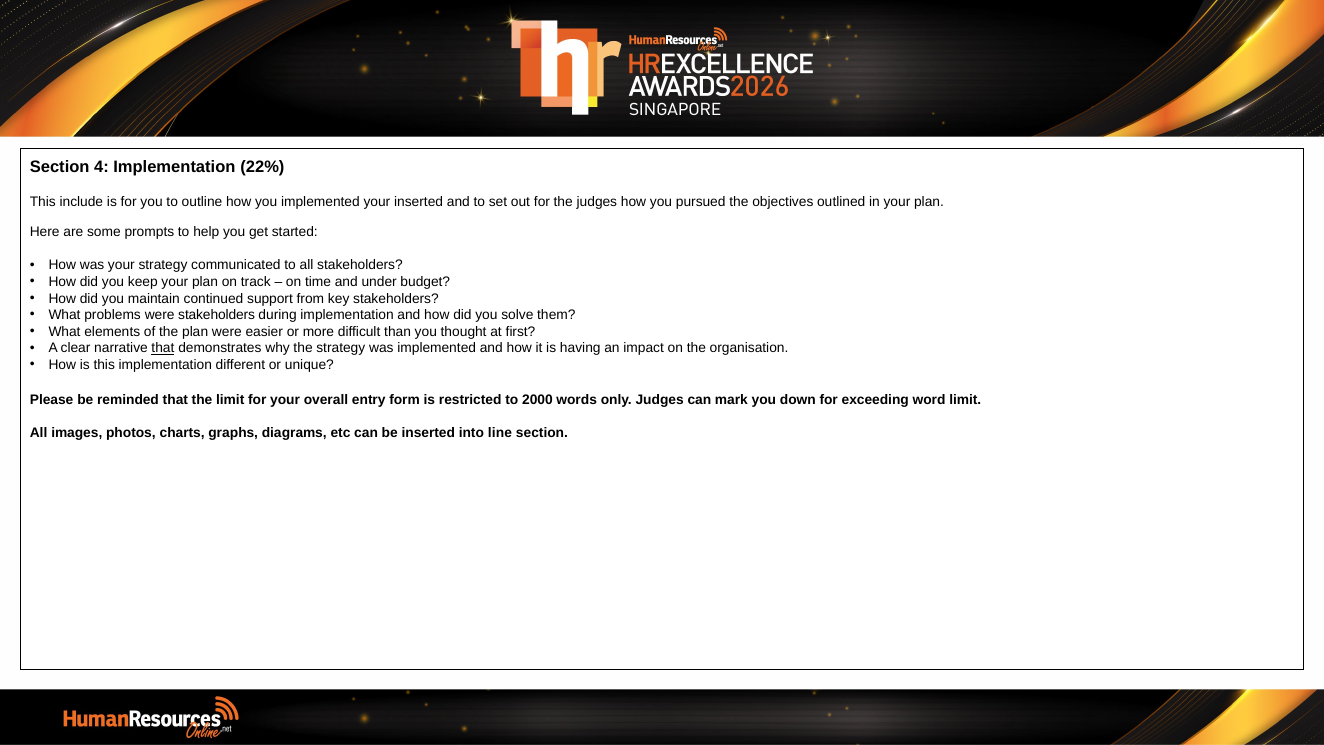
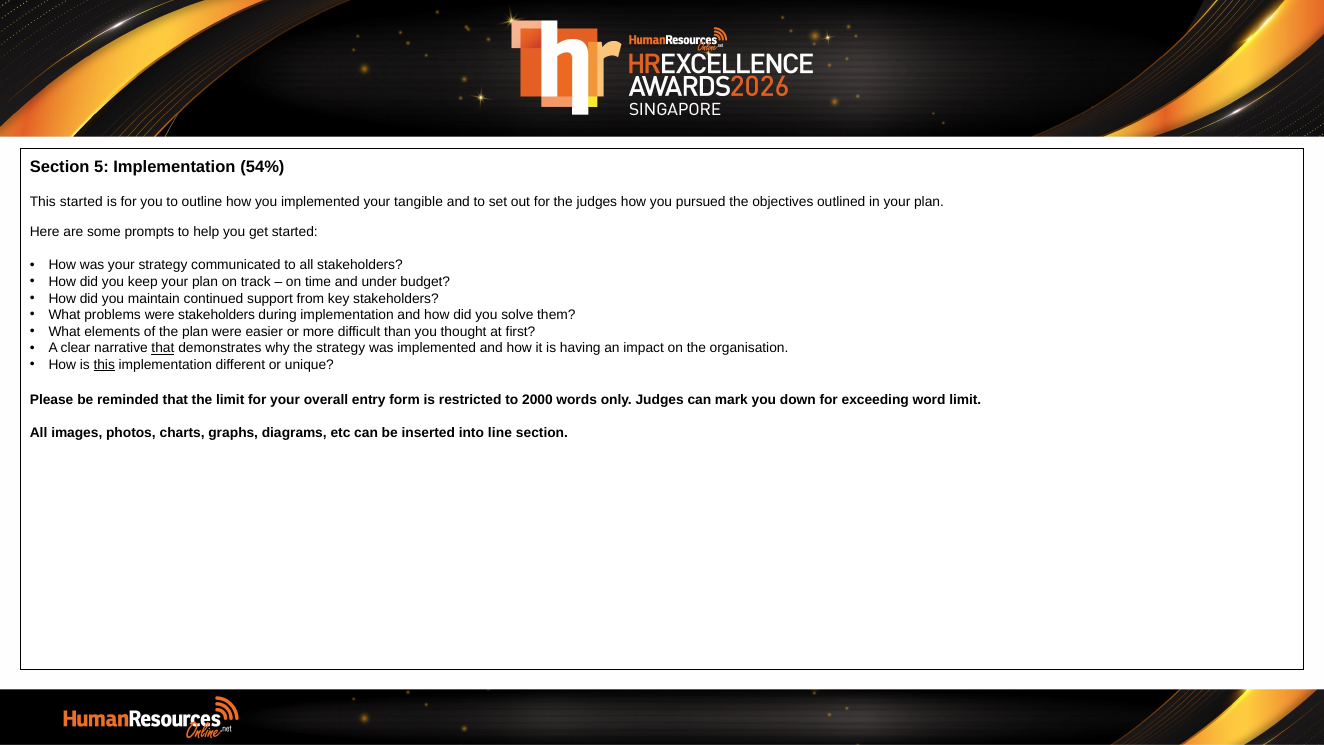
4: 4 -> 5 (101, 167)
22%: 22% -> 54% (262, 167)
This include: include -> started (81, 202)
your inserted: inserted -> tangible (419, 202)
this underline: none -> present (104, 365)
